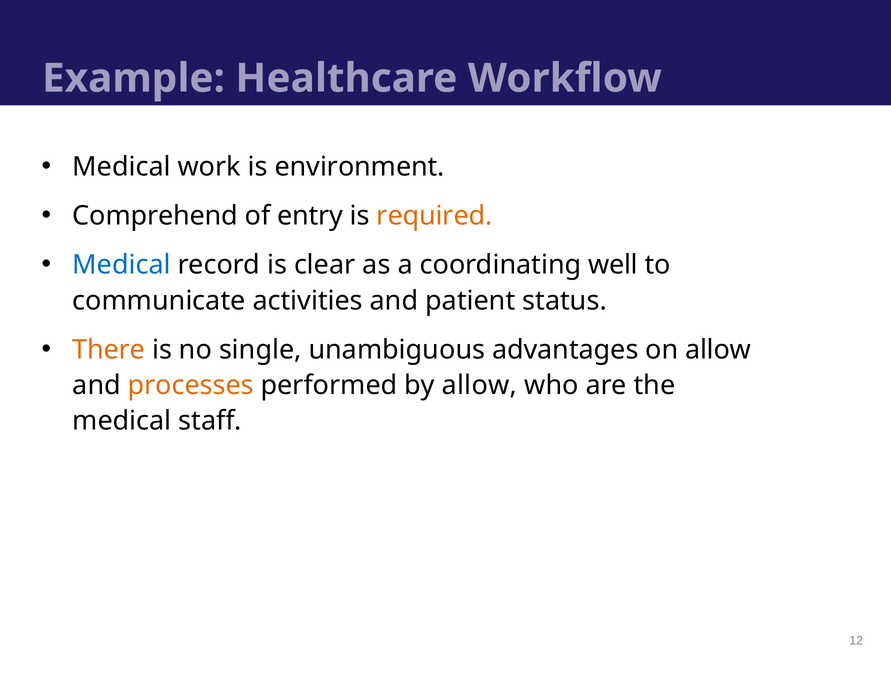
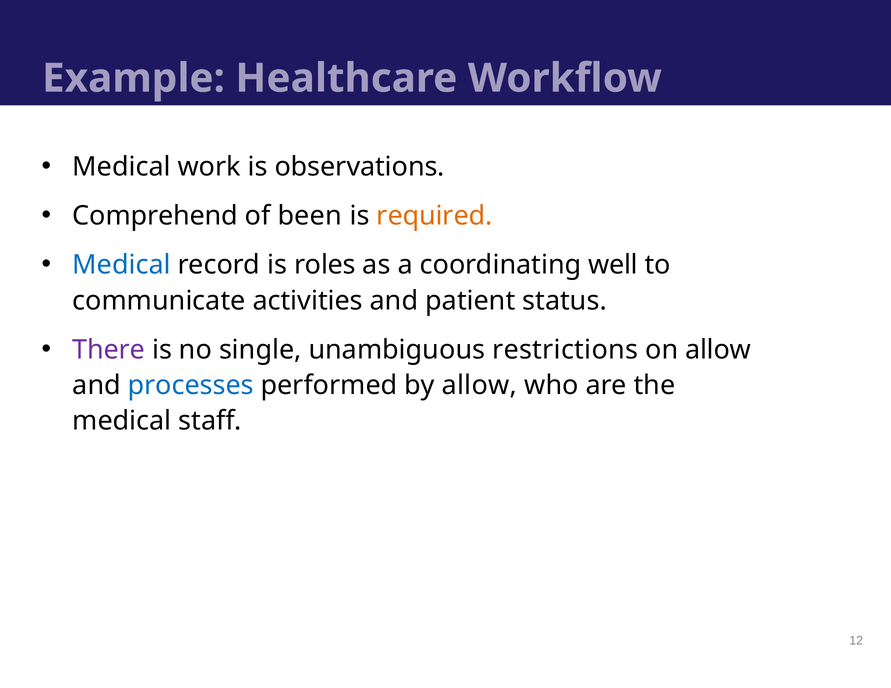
environment: environment -> observations (360, 167)
entry: entry -> been (310, 216)
clear: clear -> roles (325, 265)
There colour: orange -> purple (109, 350)
advantages: advantages -> restrictions (565, 350)
processes colour: orange -> blue (191, 386)
